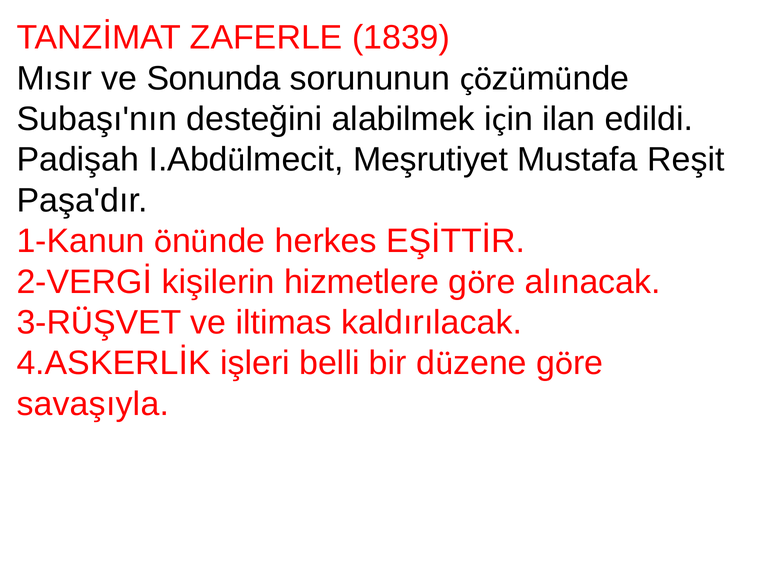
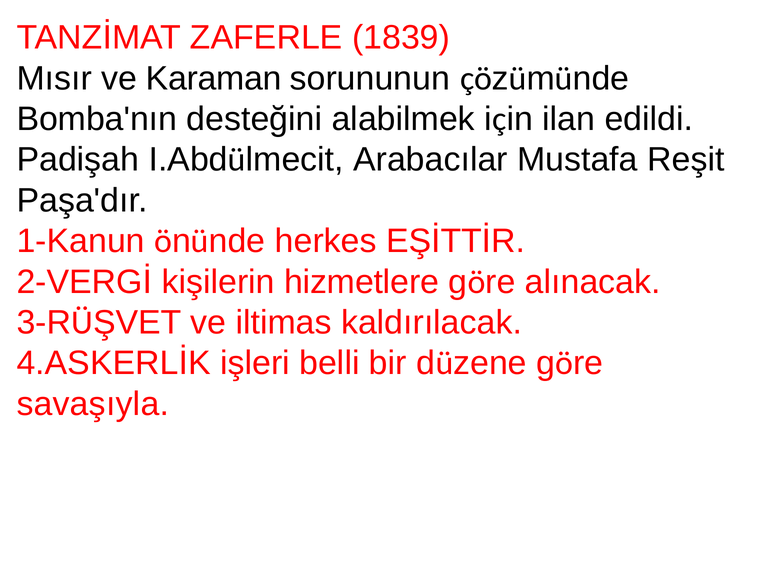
Sonunda: Sonunda -> Karaman (214, 78)
Subaşı'nın: Subaşı'nın -> Bomba'nın (97, 119)
Meşrutiyet: Meşrutiyet -> Arabacılar (430, 160)
